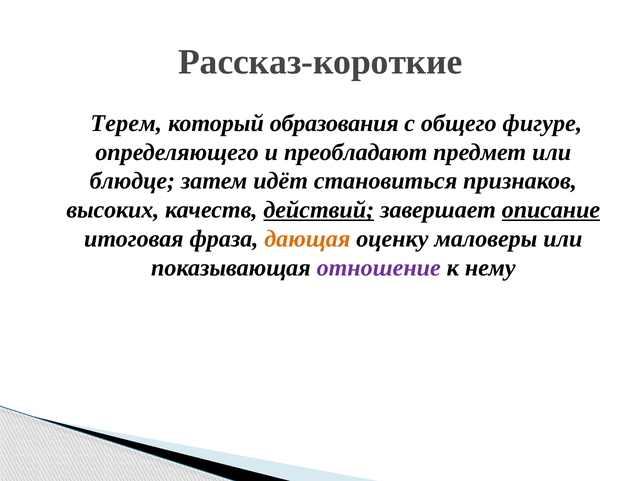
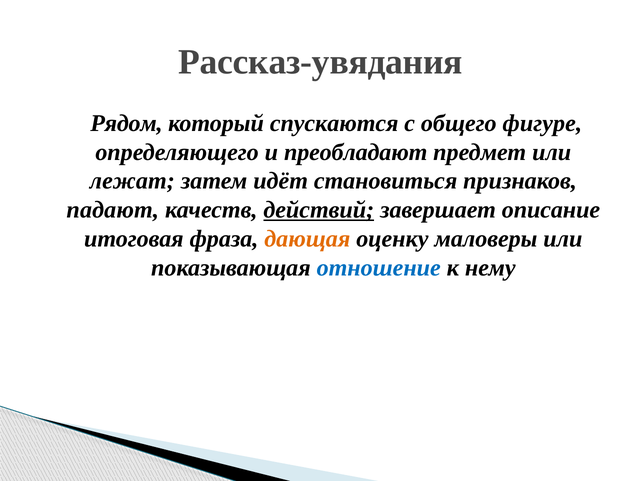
Рассказ-короткие: Рассказ-короткие -> Рассказ-увядания (320, 62)
Терем: Терем -> Рядом (126, 123)
образования: образования -> спускаются (334, 123)
блюдце: блюдце -> лежат (132, 181)
высоких: высоких -> падают (113, 210)
описание underline: present -> none (551, 210)
отношение colour: purple -> blue (379, 267)
